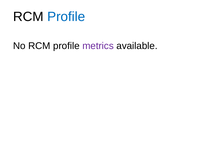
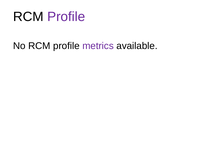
Profile colour: blue -> purple (66, 17)
